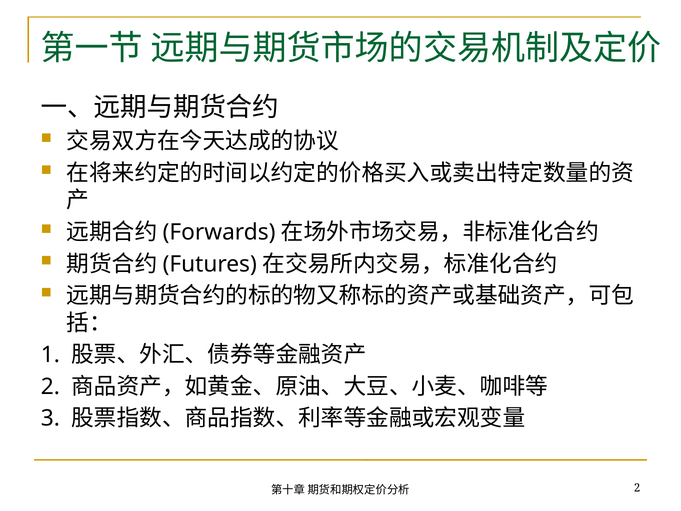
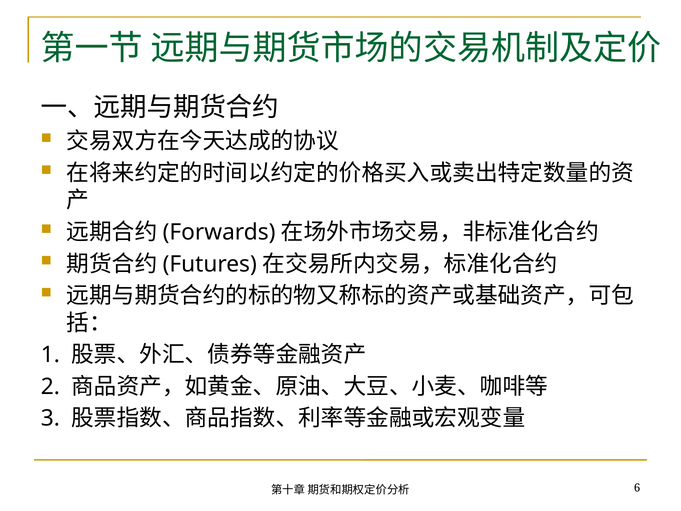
2: 2 -> 6 (637, 488)
